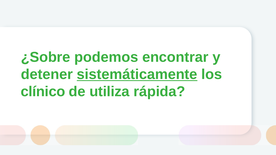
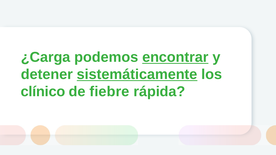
¿Sobre: ¿Sobre -> ¿Carga (46, 57)
encontrar underline: none -> present (175, 57)
utiliza: utiliza -> fiebre (109, 92)
